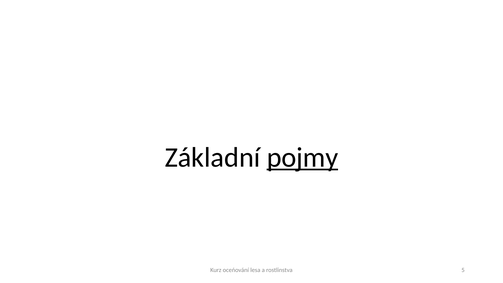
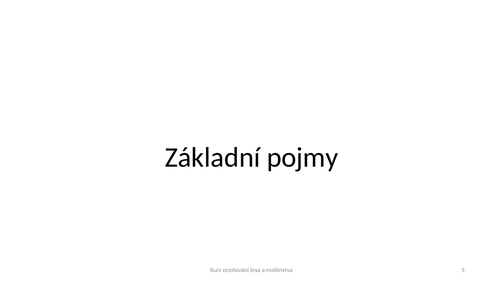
pojmy underline: present -> none (303, 157)
